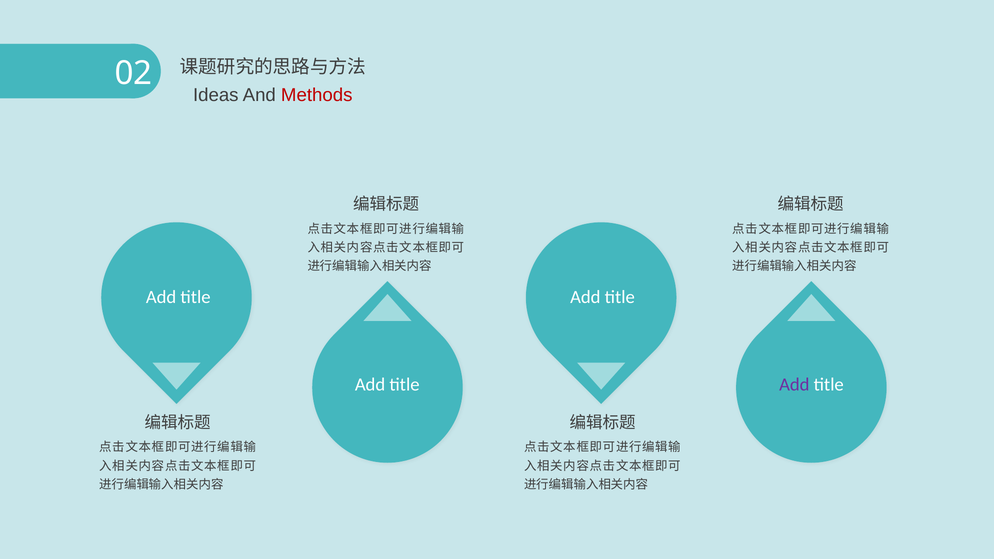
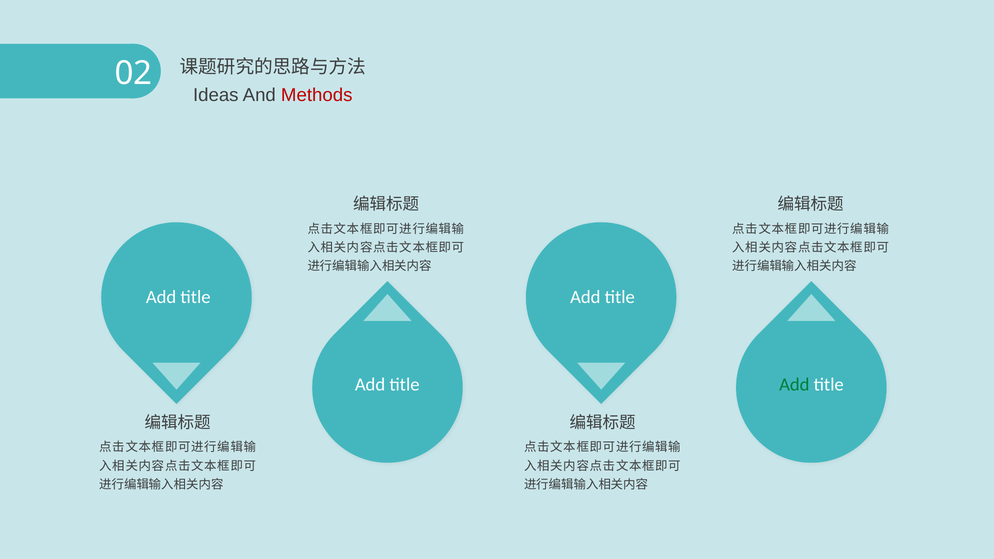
Add colour: purple -> green (794, 385)
